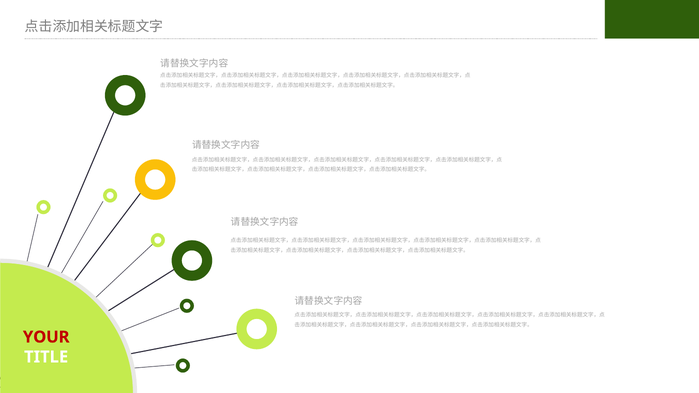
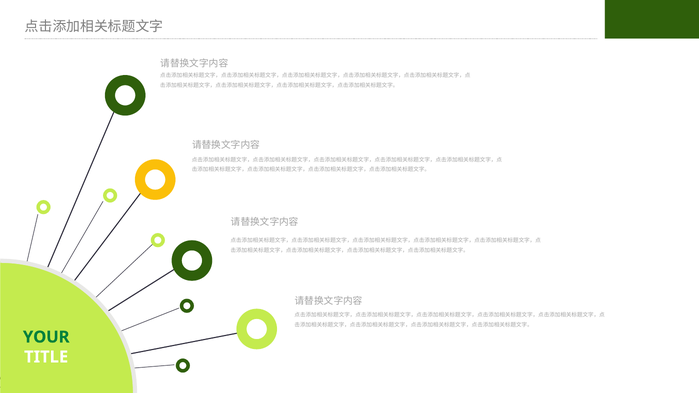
YOUR colour: red -> green (46, 337)
